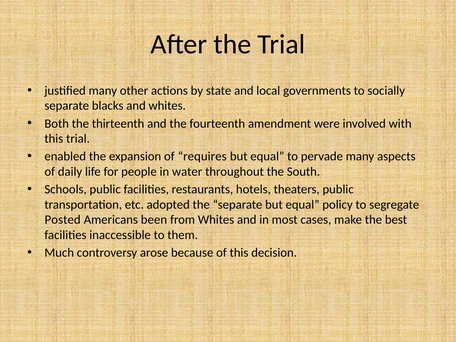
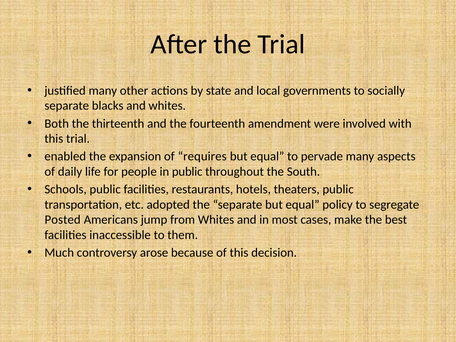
in water: water -> public (187, 172)
been: been -> jump (154, 220)
